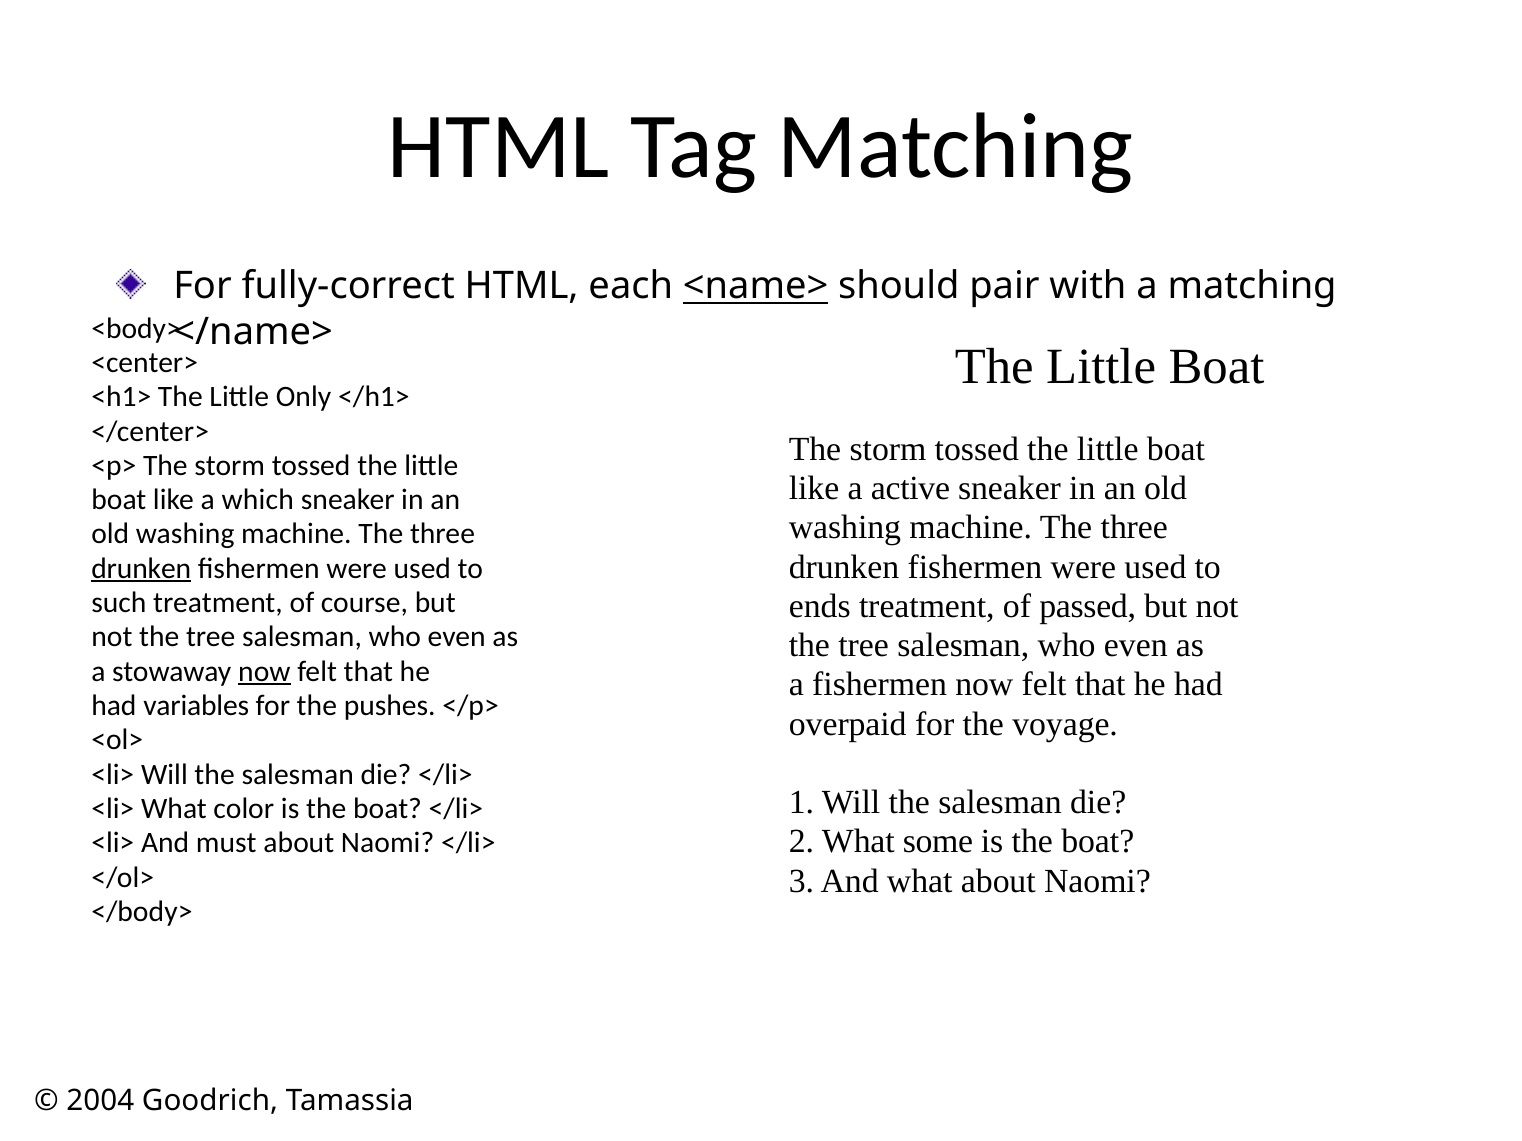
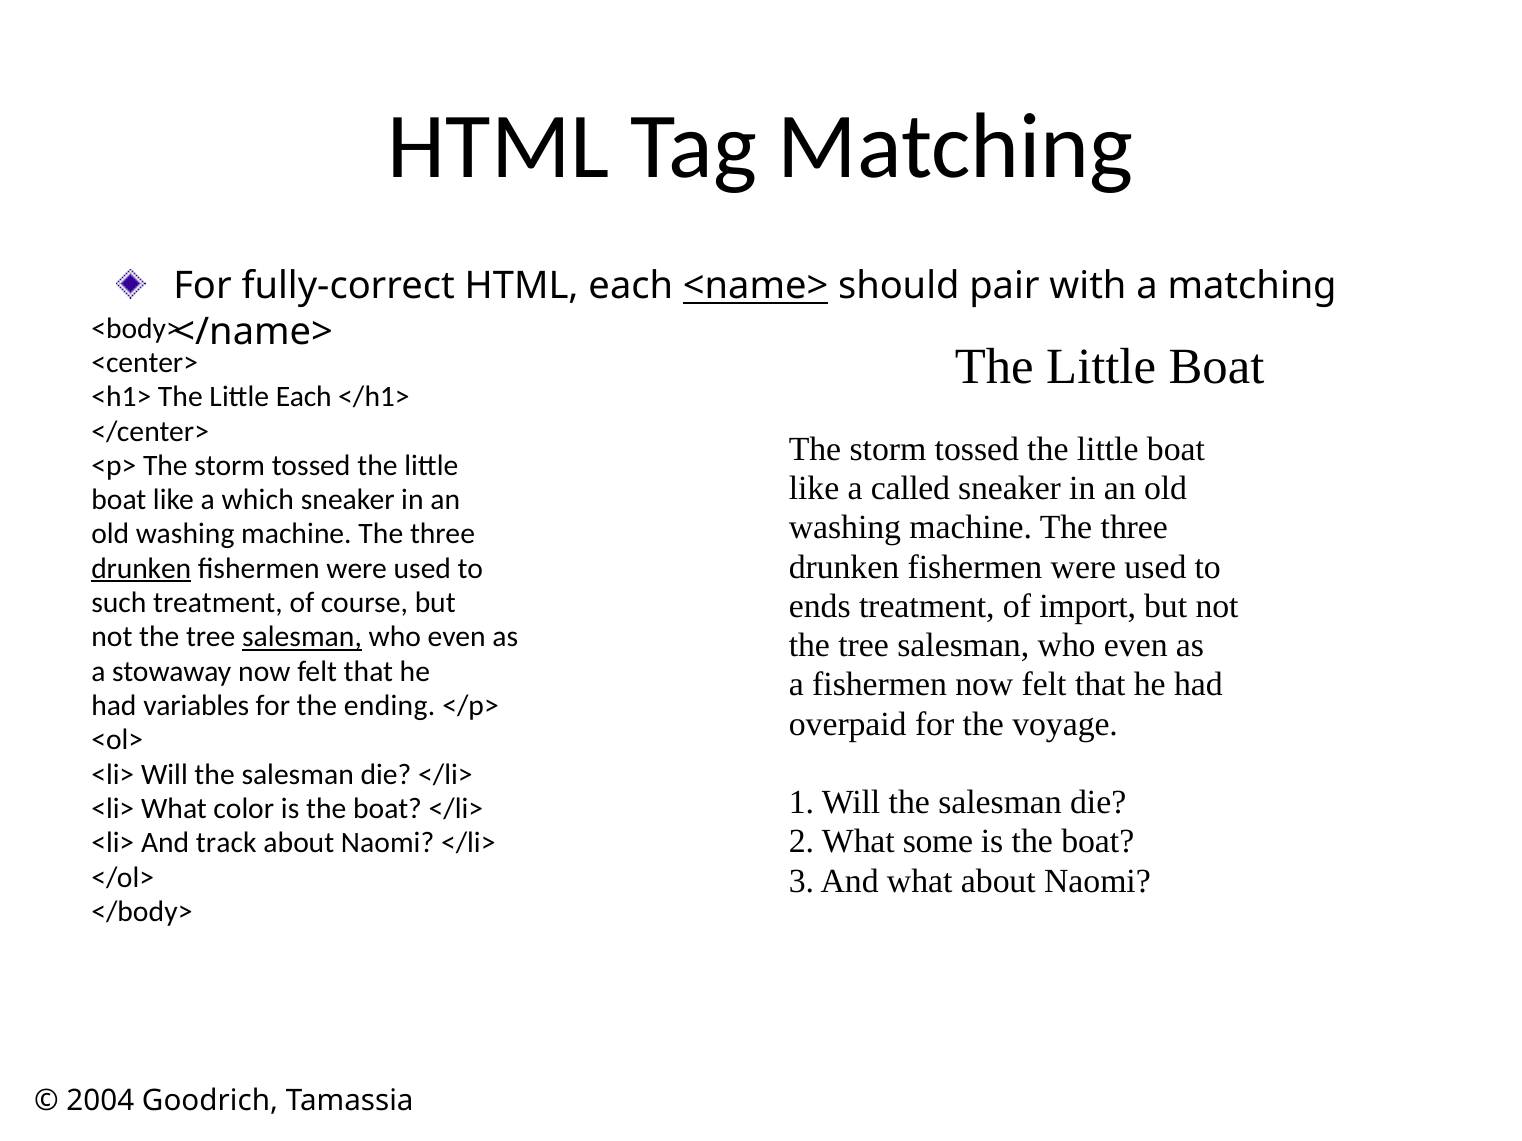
Little Only: Only -> Each (304, 397)
active: active -> called (910, 489)
passed: passed -> import (1088, 607)
salesman underline: none -> present (302, 637)
now underline: present -> none (264, 672)
pushes: pushes -> ending (390, 706)
must: must -> track (226, 843)
